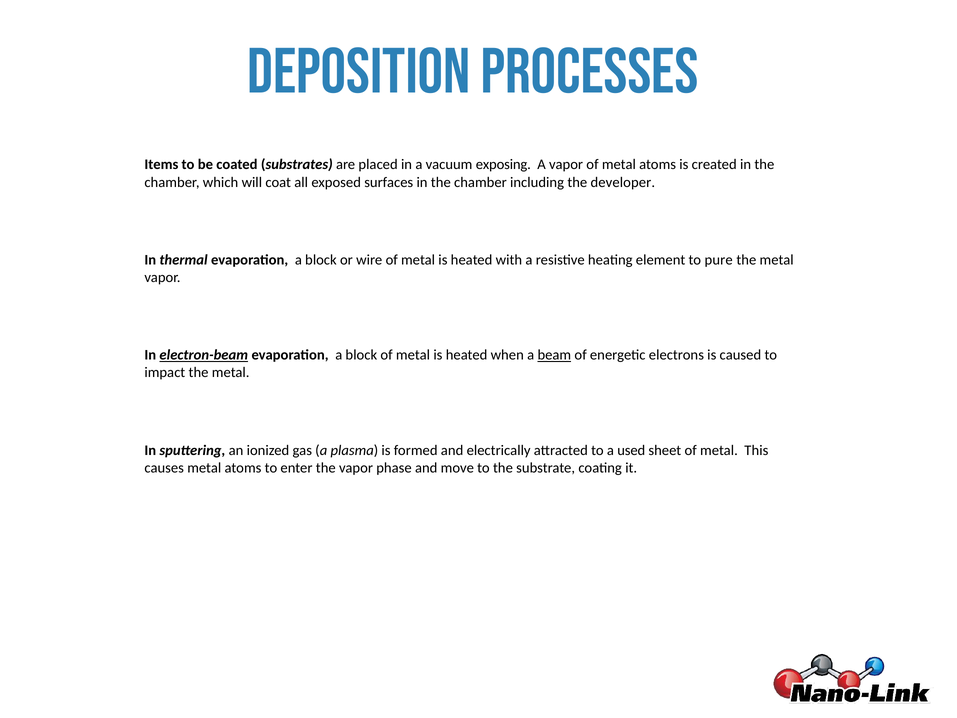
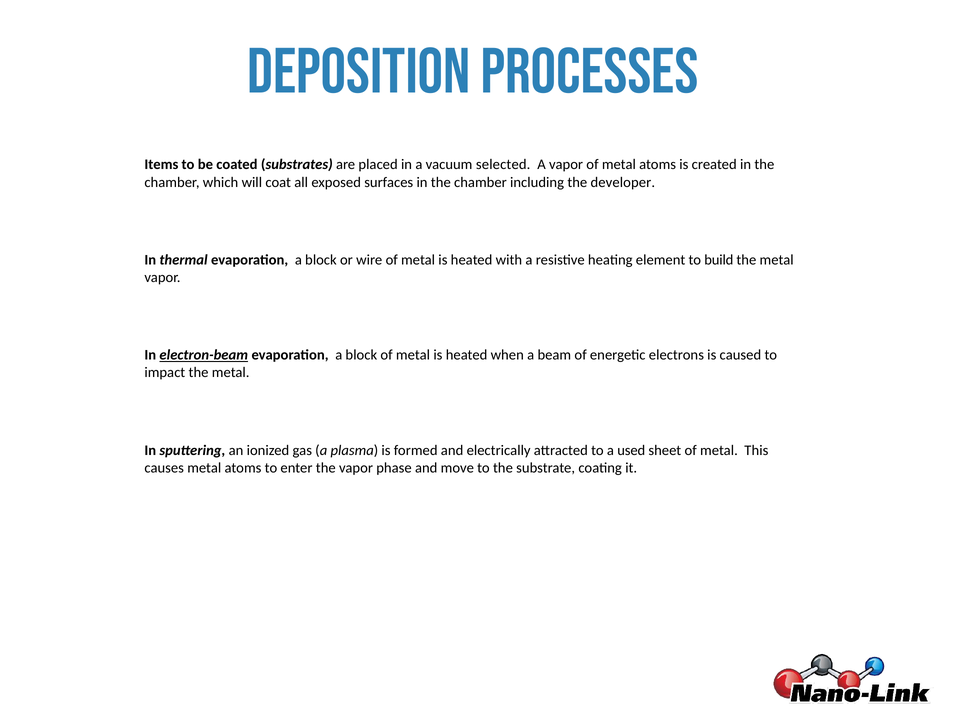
exposing: exposing -> selected (503, 165)
pure: pure -> build (719, 260)
beam underline: present -> none (554, 355)
